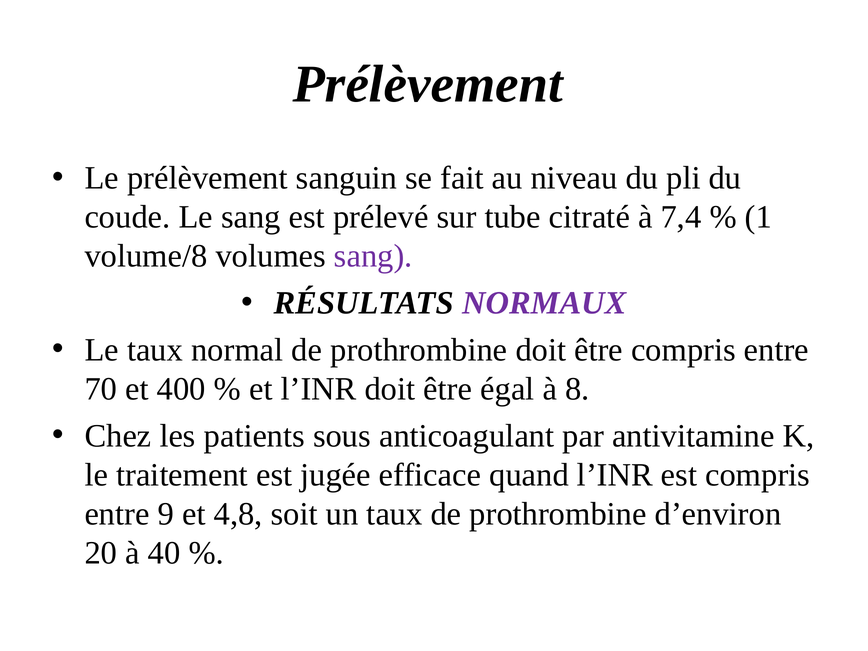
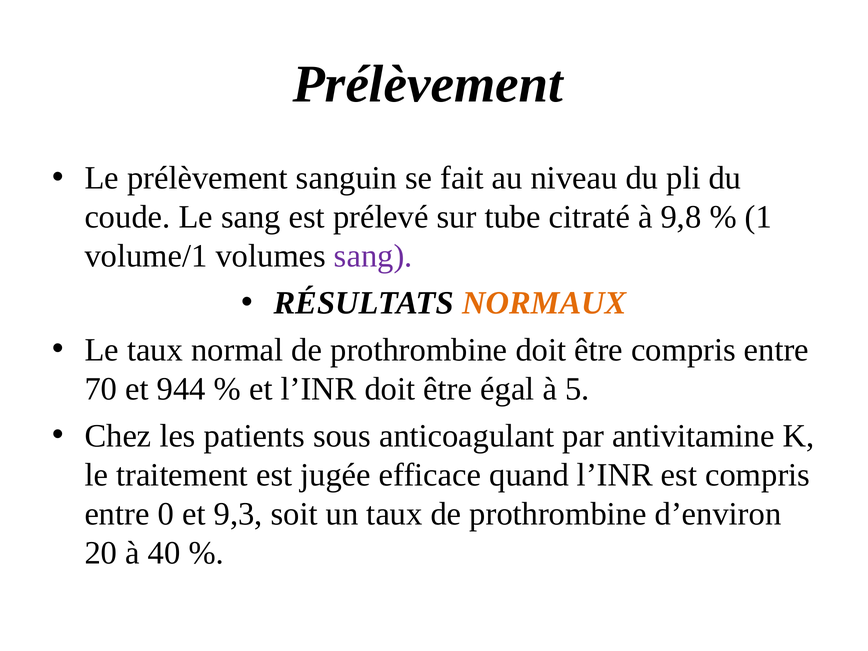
7,4: 7,4 -> 9,8 (681, 217)
volume/8: volume/8 -> volume/1 (146, 256)
NORMAUX colour: purple -> orange (544, 303)
400: 400 -> 944 (181, 389)
8: 8 -> 5 (577, 389)
9: 9 -> 0 (166, 514)
4,8: 4,8 -> 9,3 (238, 514)
